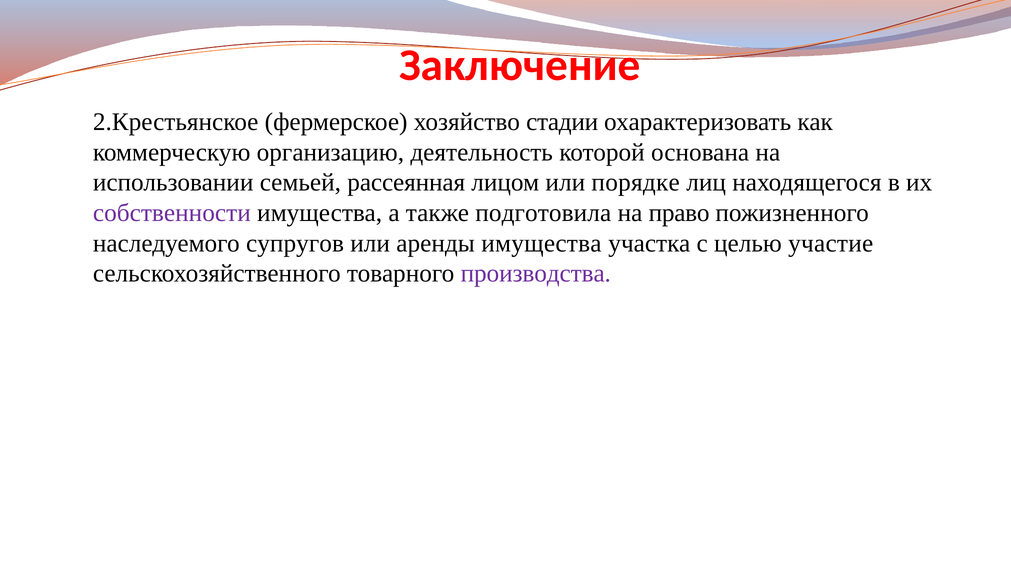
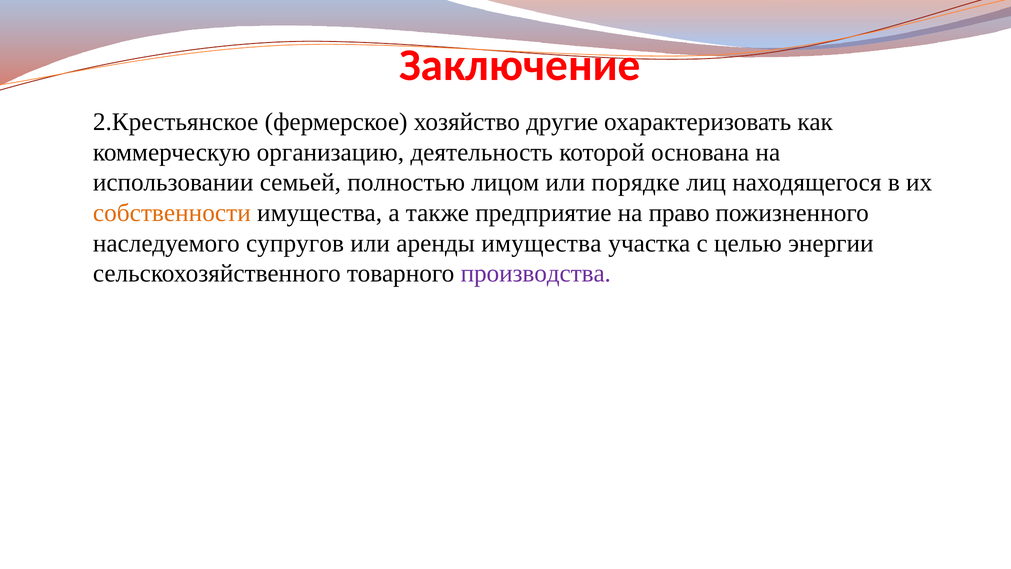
стадии: стадии -> другие (562, 122)
рассеянная: рассеянная -> полностью (406, 182)
собственности colour: purple -> orange (172, 213)
подготовила: подготовила -> предприятие (543, 213)
участие: участие -> энергии (831, 243)
